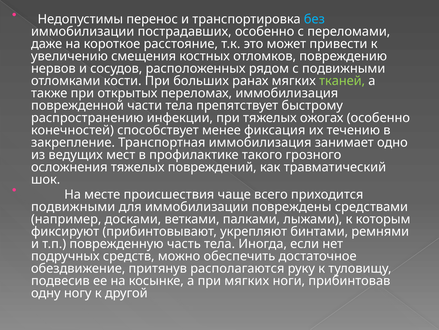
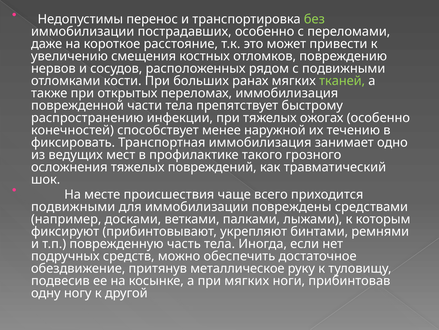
без colour: light blue -> light green (314, 19)
фиксация: фиксация -> наружной (275, 130)
закрепление: закрепление -> фиксировать (73, 142)
располагаются: располагаются -> металлическое (237, 268)
